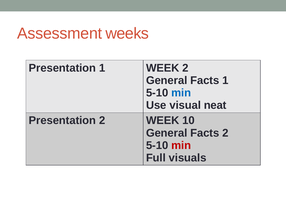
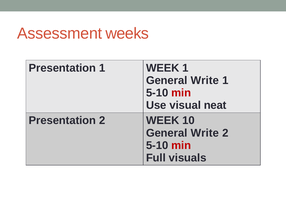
WEEK 2: 2 -> 1 (185, 68)
Facts: Facts -> Write (205, 80)
min colour: blue -> red (181, 93)
Facts: Facts -> Write (205, 133)
